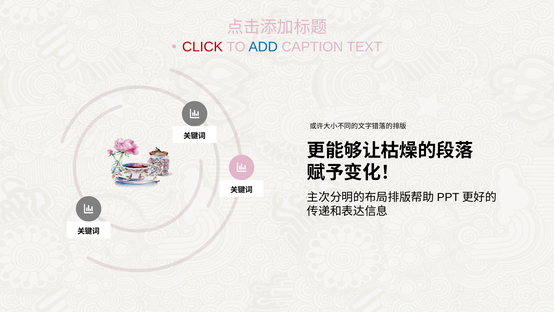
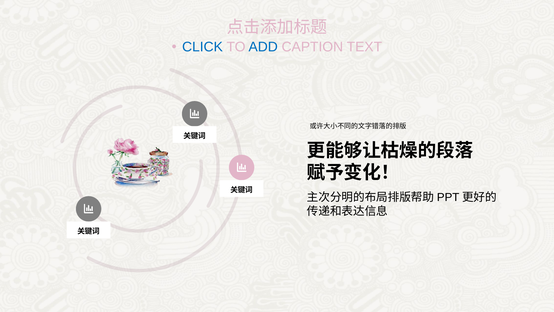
CLICK colour: red -> blue (202, 47)
